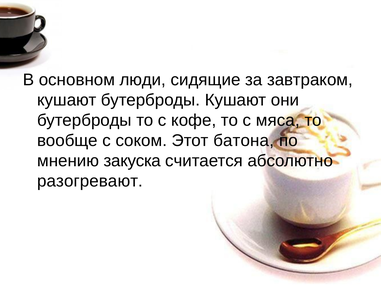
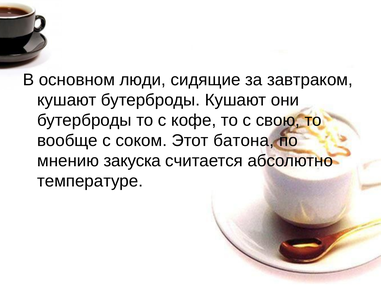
мяса: мяса -> свою (278, 121)
разогревают: разогревают -> температуре (90, 182)
